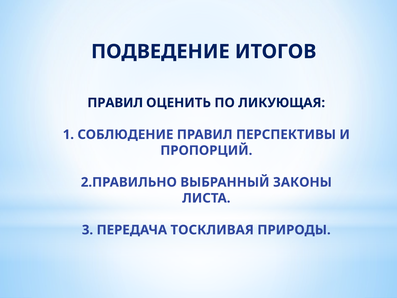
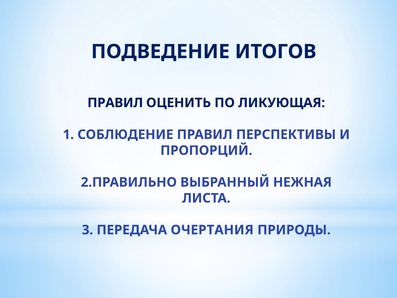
ЗАКОНЫ: ЗАКОНЫ -> НЕЖНАЯ (302, 182)
ТОСКЛИВАЯ: ТОСКЛИВАЯ -> ОЧЕРТАНИЯ (212, 230)
